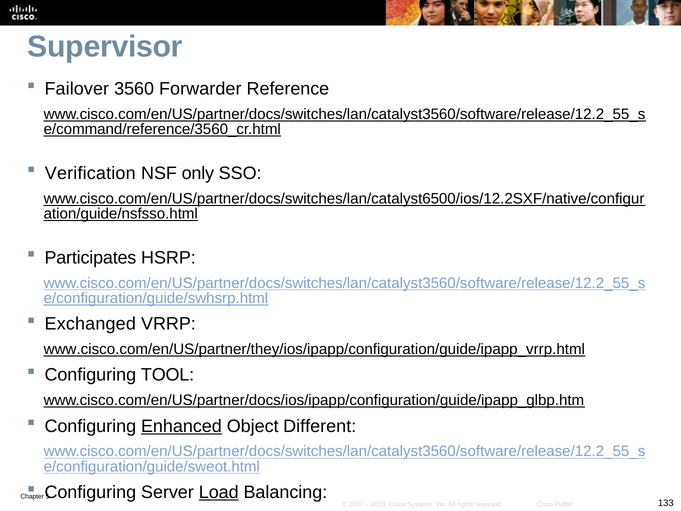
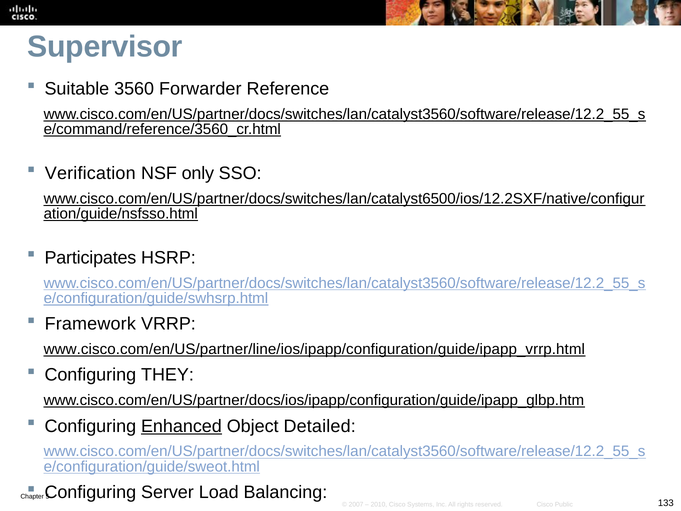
Failover: Failover -> Suitable (77, 89)
Exchanged: Exchanged -> Framework (90, 324)
www.cisco.com/en/US/partner/they/ios/ipapp/configuration/guide/ipapp_vrrp.html: www.cisco.com/en/US/partner/they/ios/ipapp/configuration/guide/ipapp_vrrp.html -> www.cisco.com/en/US/partner/line/ios/ipapp/configuration/guide/ipapp_vrrp.html (314, 349)
TOOL: TOOL -> THEY (167, 375)
Different: Different -> Detailed (320, 426)
Load underline: present -> none (219, 492)
